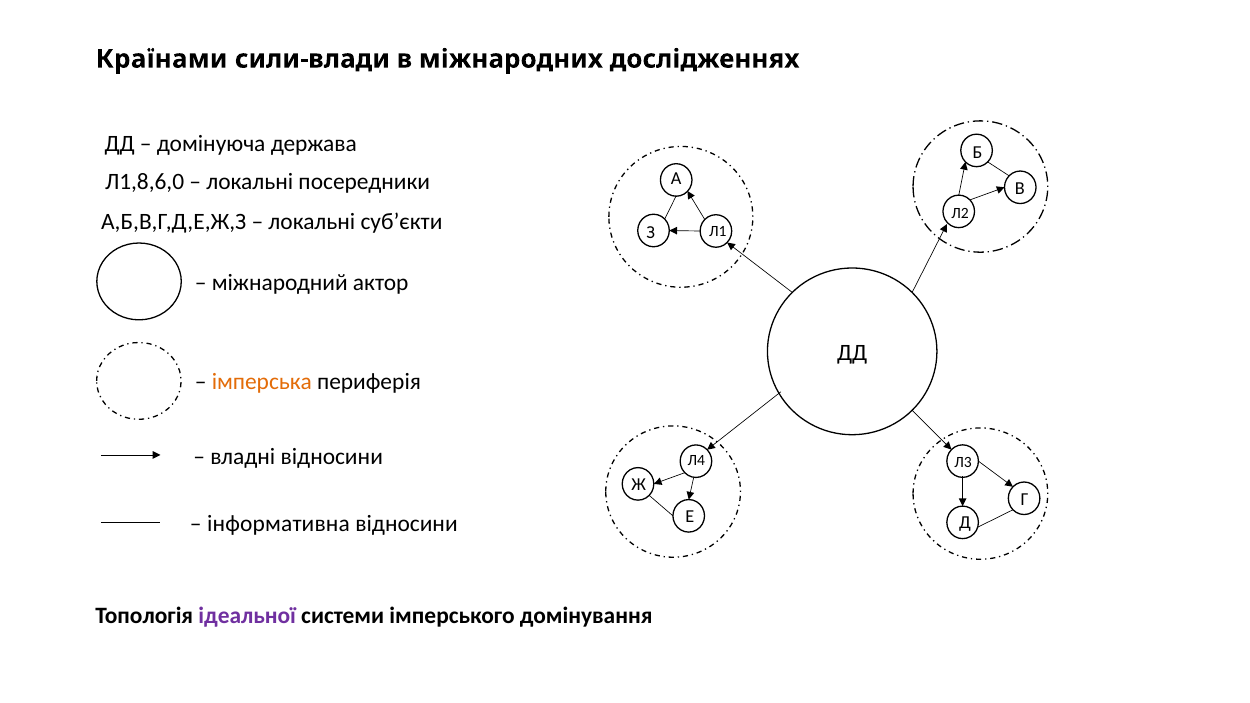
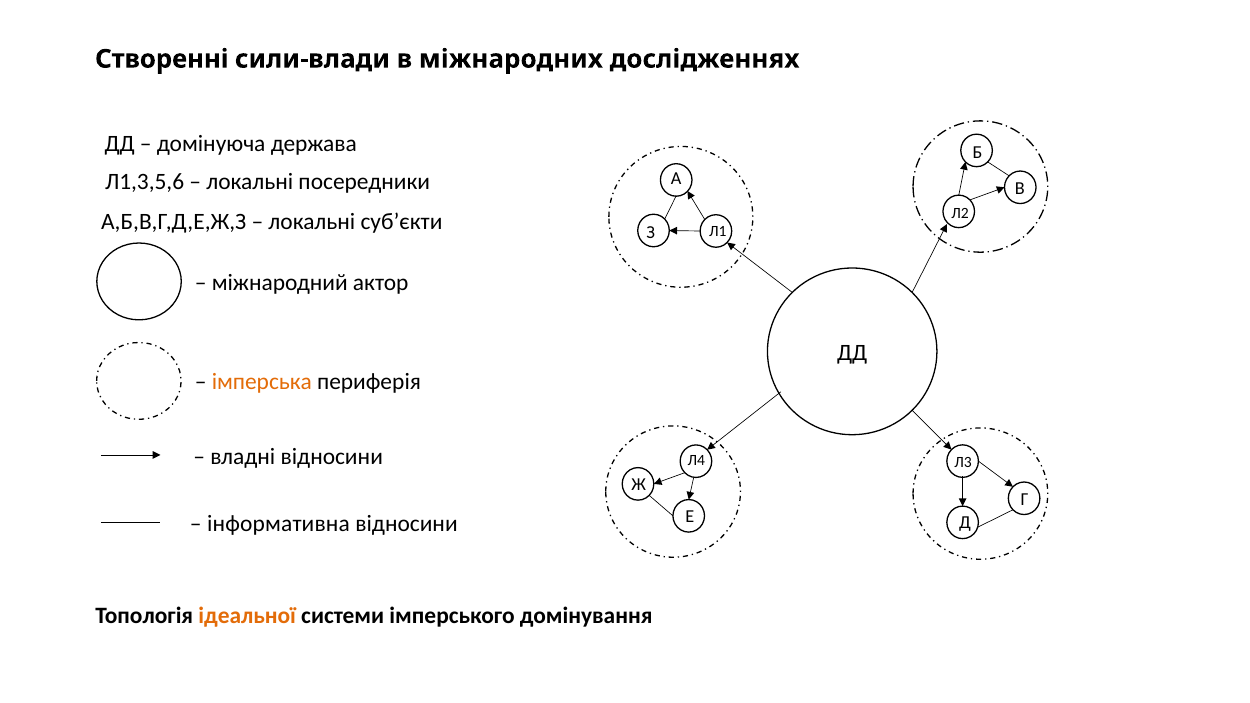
Країнами: Країнами -> Створенні (162, 59)
Л1,8,6,0: Л1,8,6,0 -> Л1,3,5,6 (145, 182)
ідеальної colour: purple -> orange (247, 616)
